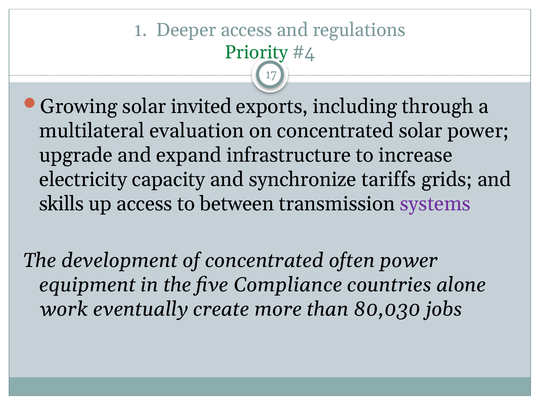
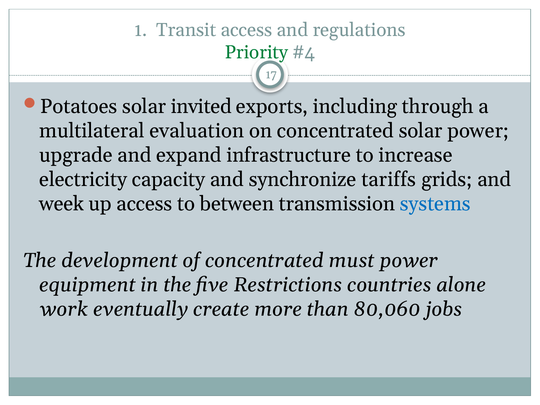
Deeper: Deeper -> Transit (186, 30)
Growing: Growing -> Potatoes (79, 106)
skills: skills -> week (62, 204)
systems colour: purple -> blue (435, 204)
often: often -> must (352, 260)
Compliance: Compliance -> Restrictions (288, 285)
80,030: 80,030 -> 80,060 (387, 309)
